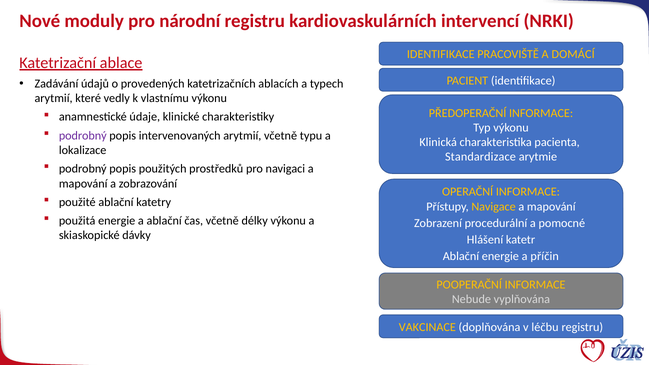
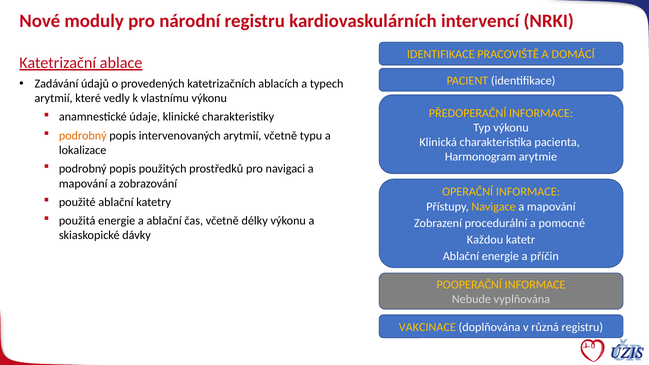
podrobný colour: purple -> orange (83, 136)
Standardizace: Standardizace -> Harmonogram (481, 157)
Hlášení: Hlášení -> Každou (485, 240)
léčbu: léčbu -> různá (545, 327)
